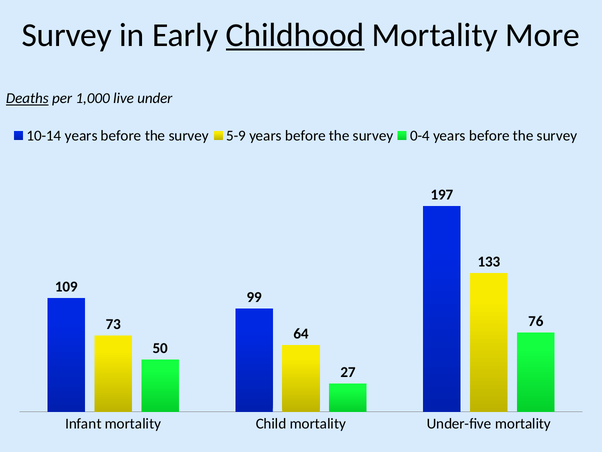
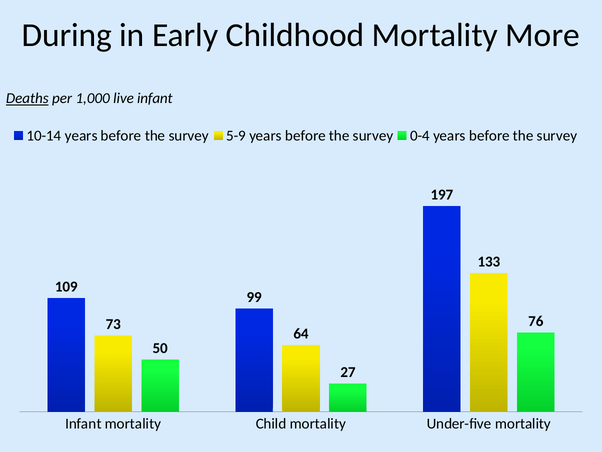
Survey: Survey -> During (67, 35)
Childhood underline: present -> none (295, 35)
live under: under -> infant (155, 98)
